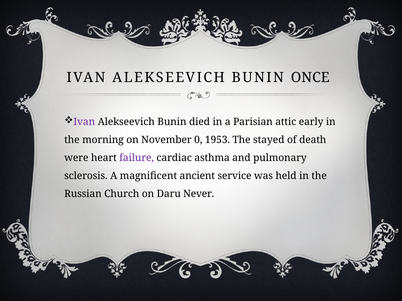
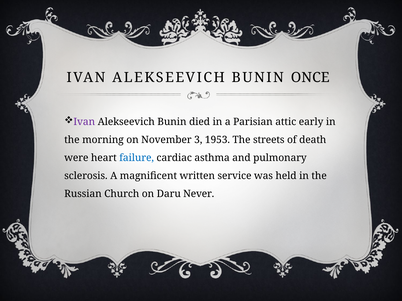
0: 0 -> 3 (198, 140)
stayed: stayed -> streets (269, 140)
failure colour: purple -> blue (137, 158)
ancient: ancient -> written (197, 176)
